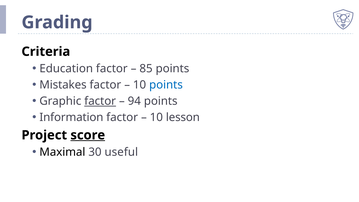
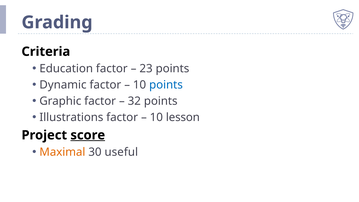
85: 85 -> 23 (146, 69)
Mistakes: Mistakes -> Dynamic (63, 85)
factor underline: present -> none (100, 101)
94: 94 -> 32 (134, 101)
Information: Information -> Illustrations (71, 117)
Maximal colour: black -> orange (62, 152)
